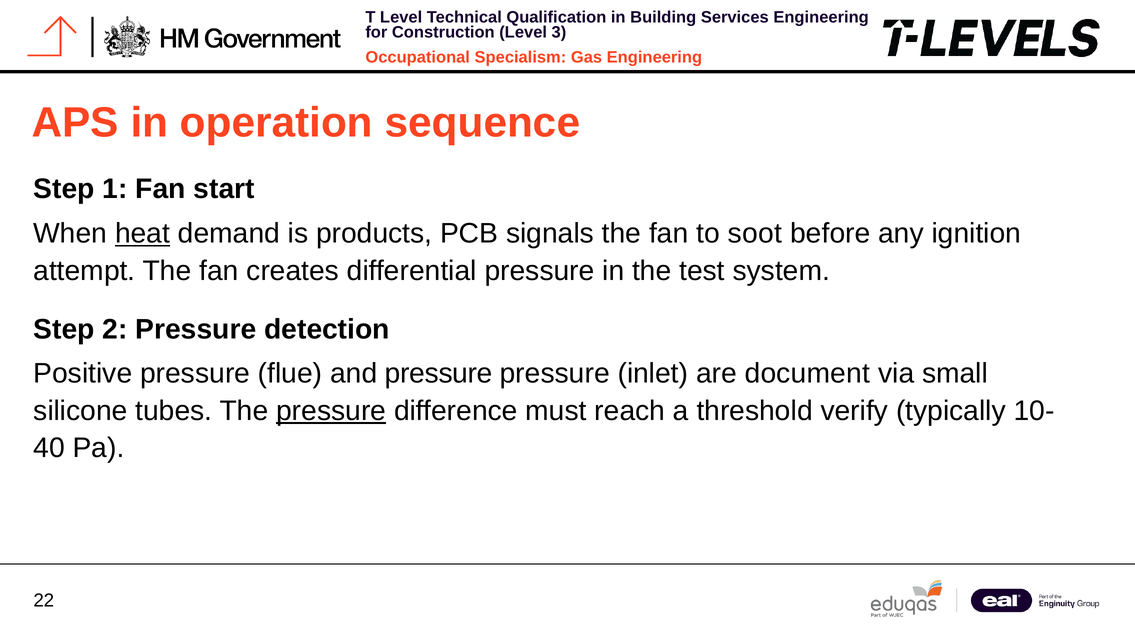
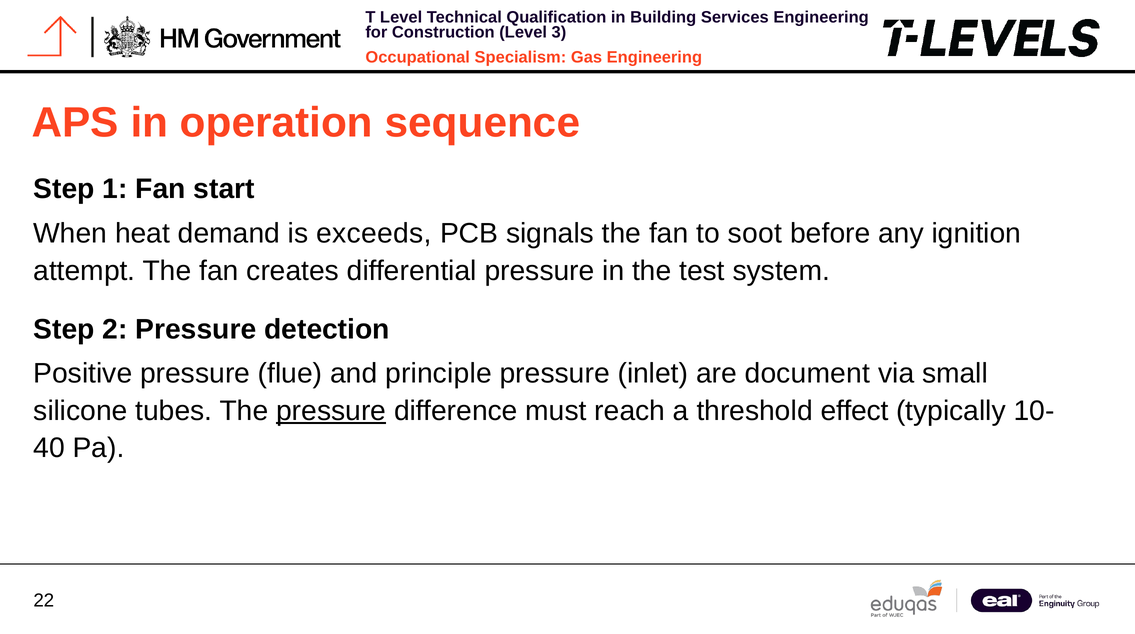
heat underline: present -> none (143, 234)
products: products -> exceeds (374, 234)
and pressure: pressure -> principle (438, 374)
verify: verify -> effect (854, 411)
